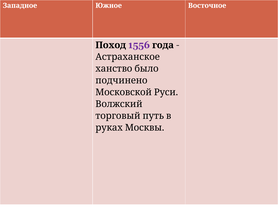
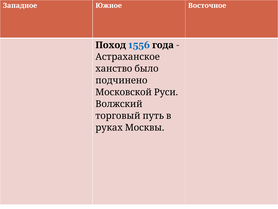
1556 colour: purple -> blue (139, 45)
